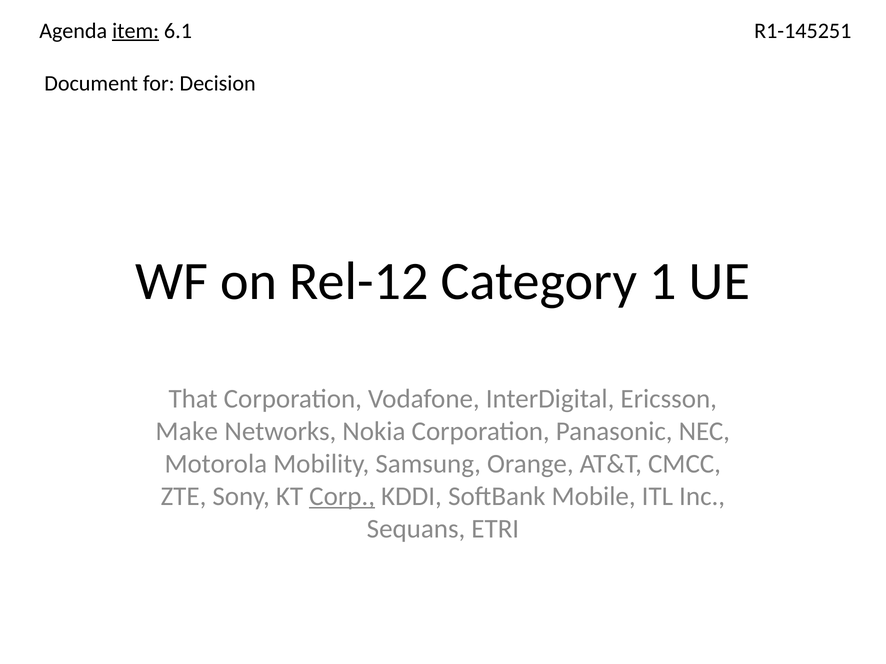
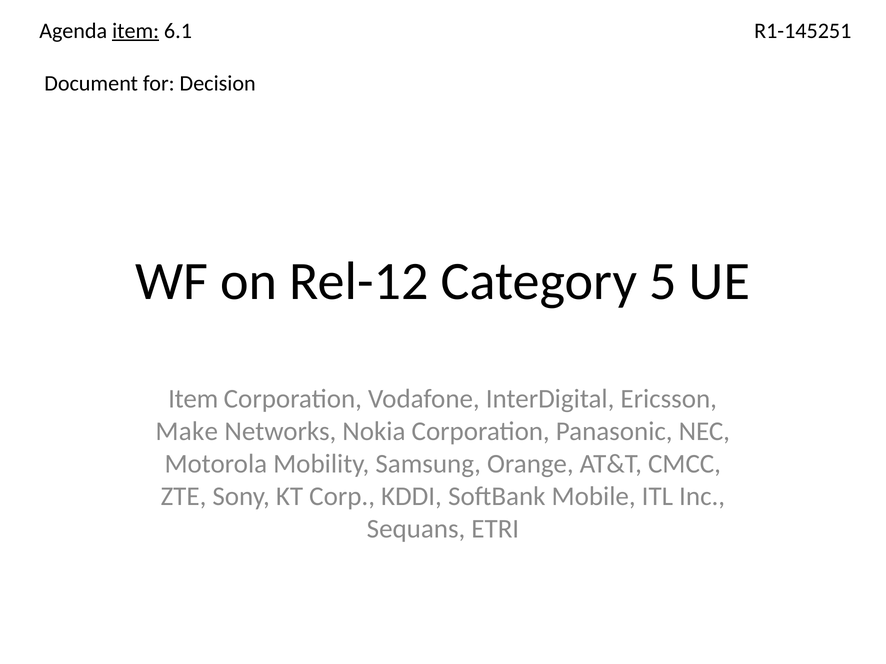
1: 1 -> 5 (663, 281)
That: That -> Item (193, 399)
Corp underline: present -> none (342, 497)
